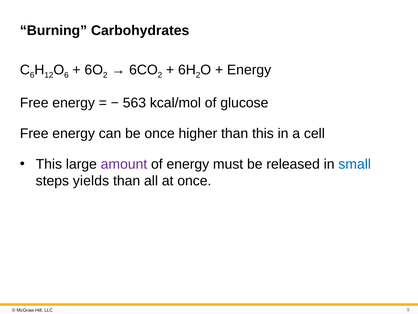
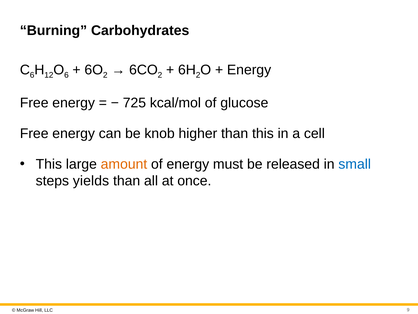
563: 563 -> 725 (134, 103)
be once: once -> knob (160, 133)
amount colour: purple -> orange (124, 164)
